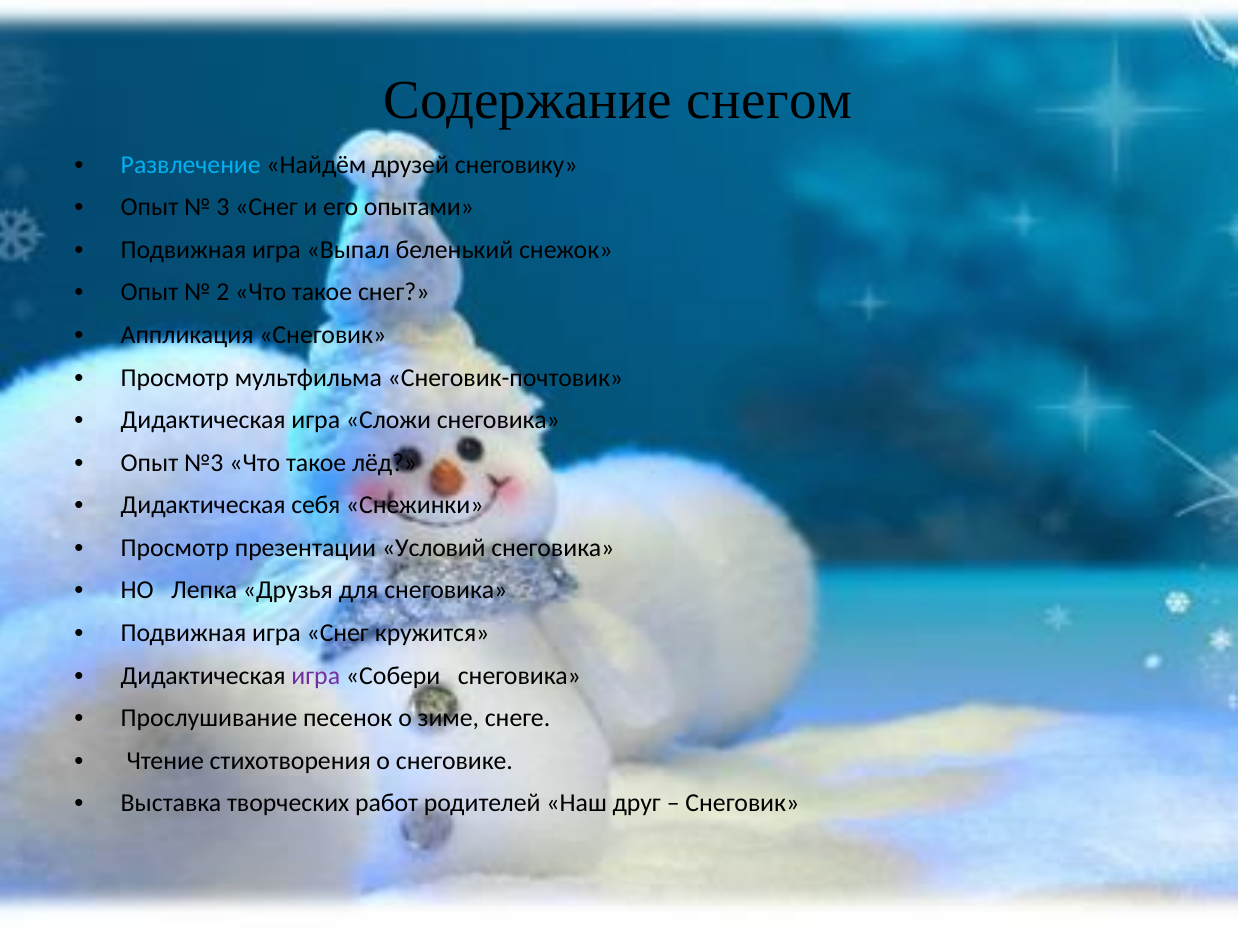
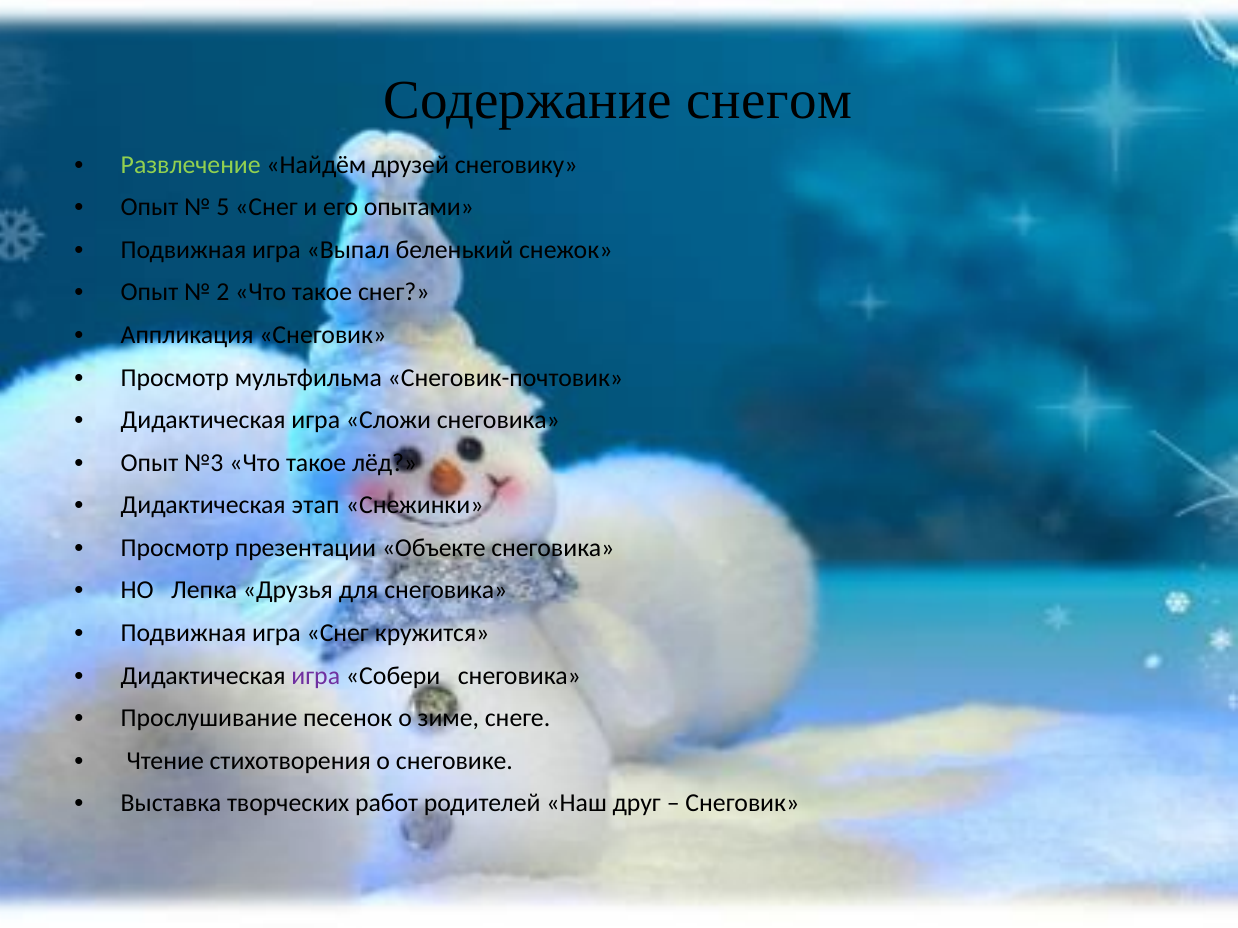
Развлечение colour: light blue -> light green (191, 165)
3: 3 -> 5 (223, 207)
себя: себя -> этап (316, 506)
Условий: Условий -> Объекте (434, 548)
